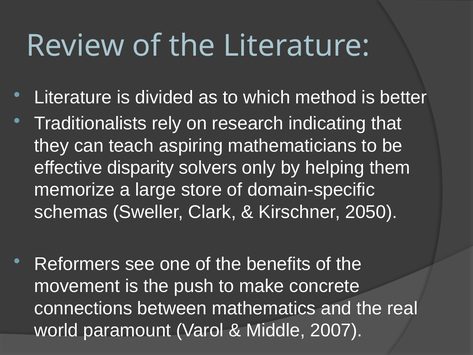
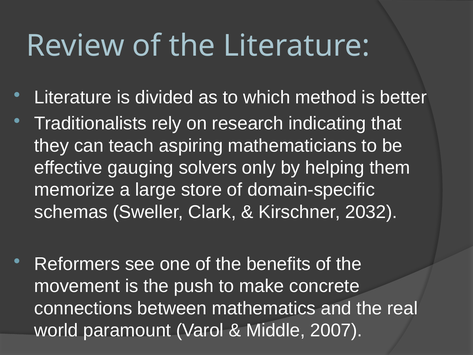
disparity: disparity -> gauging (140, 168)
2050: 2050 -> 2032 (371, 212)
